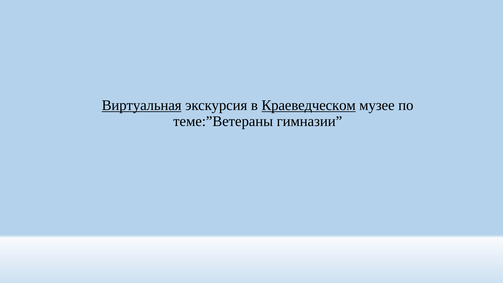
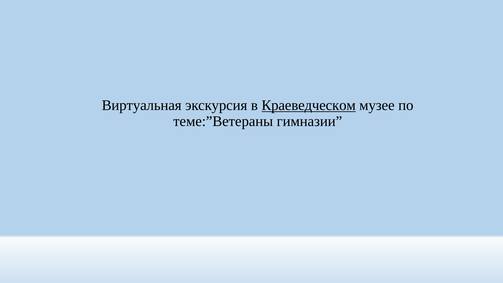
Виртуальная underline: present -> none (142, 105)
